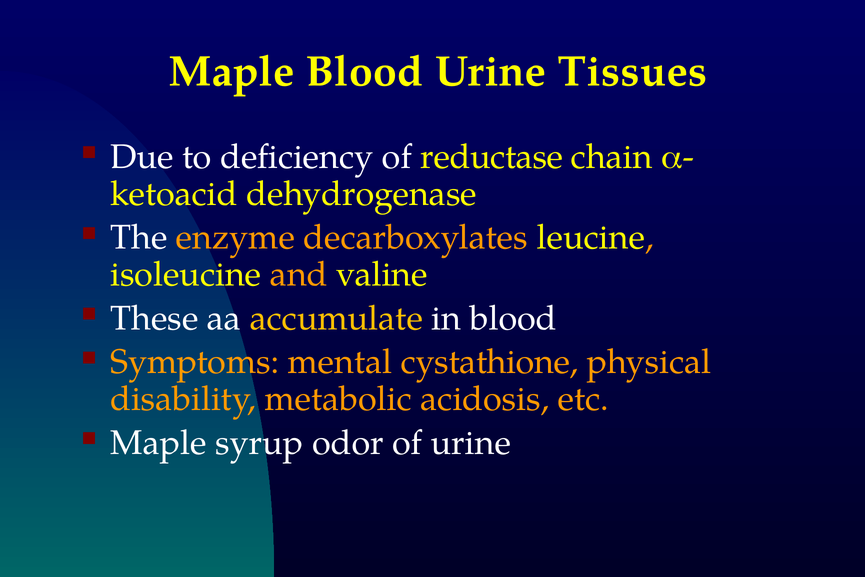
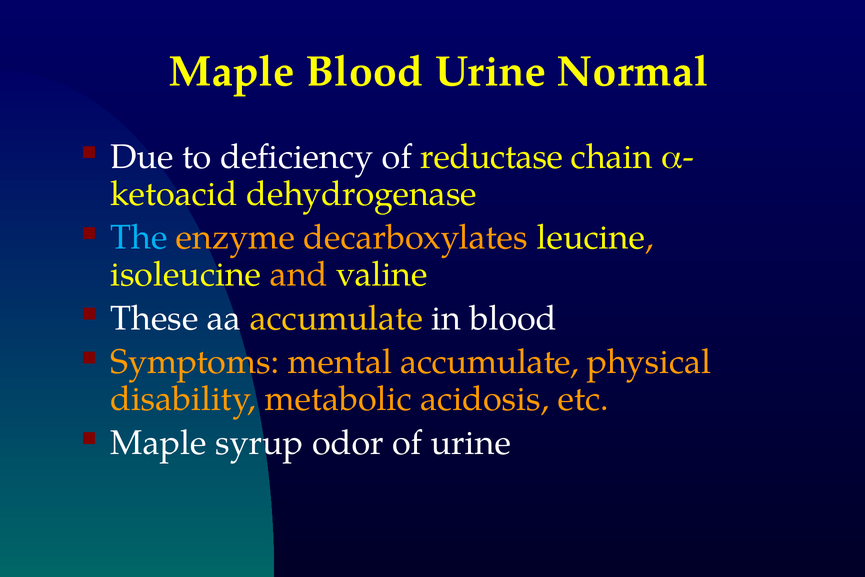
Tissues: Tissues -> Normal (633, 72)
The colour: white -> light blue (139, 237)
mental cystathione: cystathione -> accumulate (490, 362)
